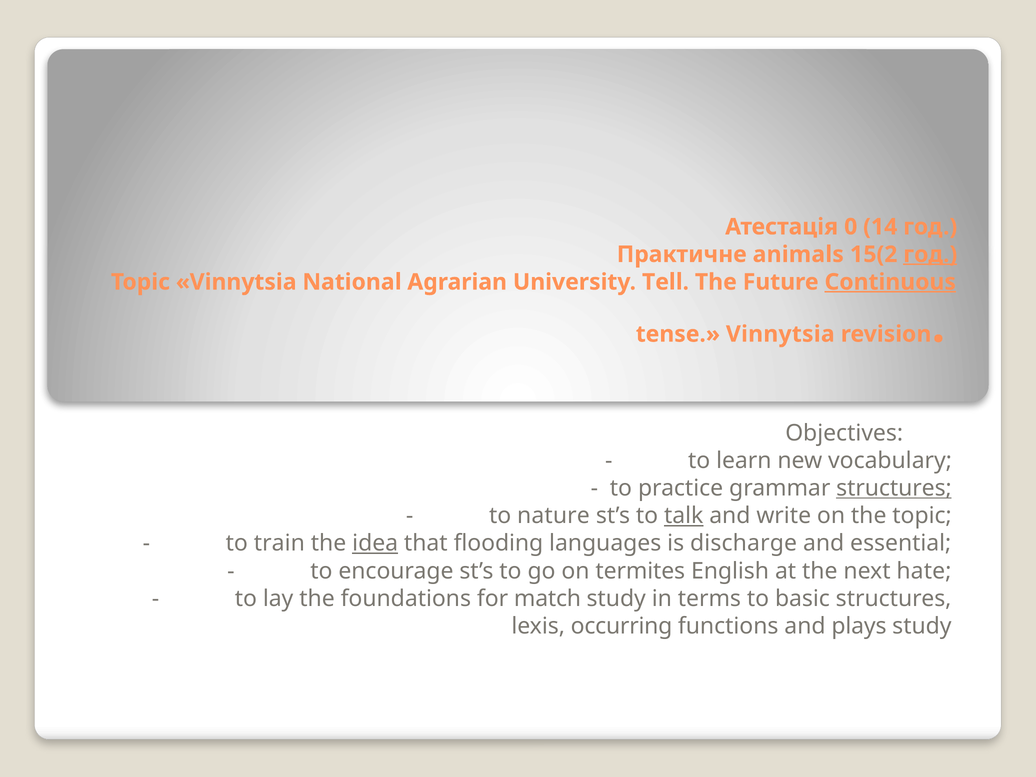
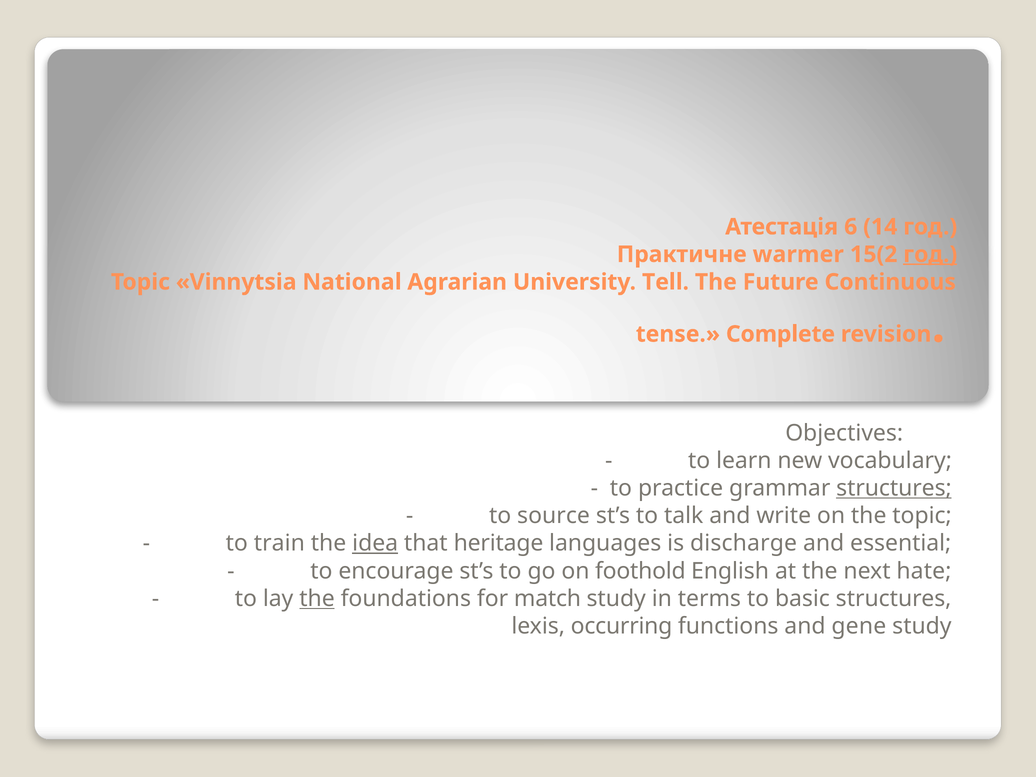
0: 0 -> 6 (851, 227)
animals: animals -> warmer (798, 254)
Continuous underline: present -> none (890, 282)
tense Vinnytsia: Vinnytsia -> Complete (780, 334)
nature: nature -> source (554, 516)
talk underline: present -> none (684, 516)
flooding: flooding -> heritage (498, 543)
termites: termites -> foothold (640, 571)
the underline: none -> present (317, 599)
plays: plays -> gene (859, 626)
